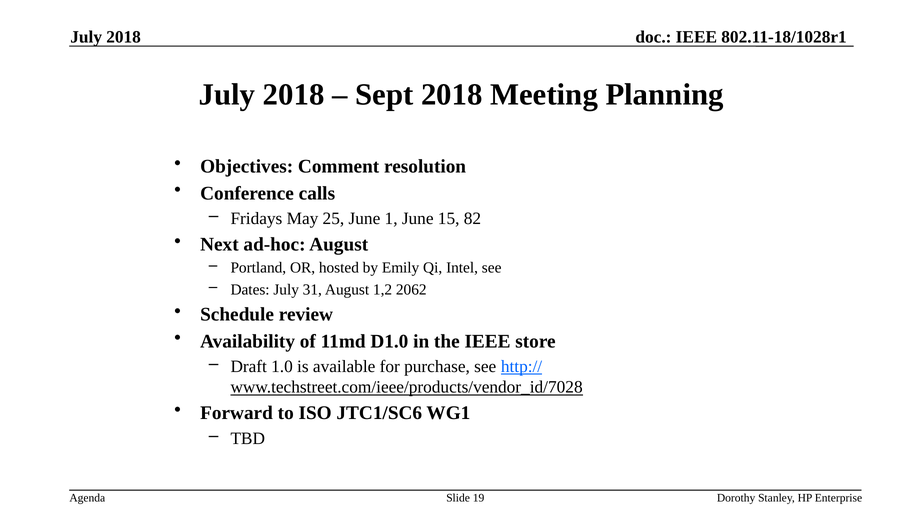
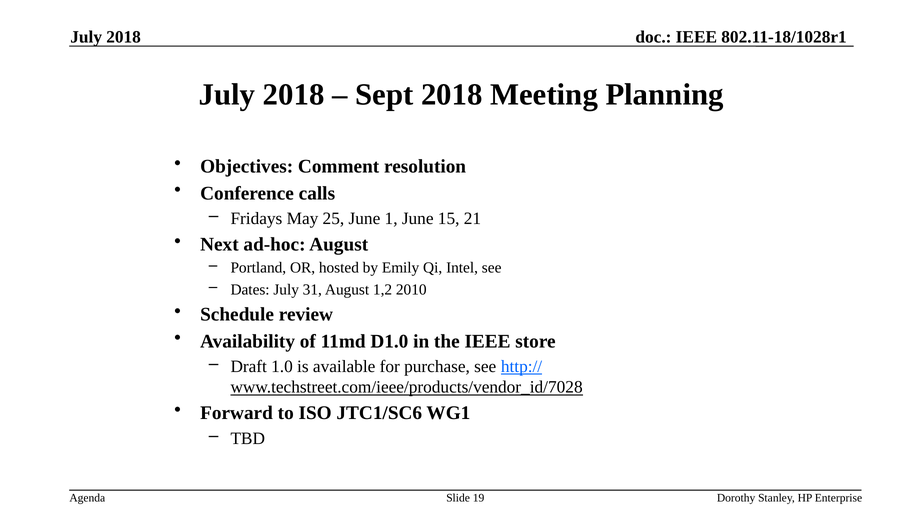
82: 82 -> 21 (472, 219)
2062: 2062 -> 2010 (411, 290)
